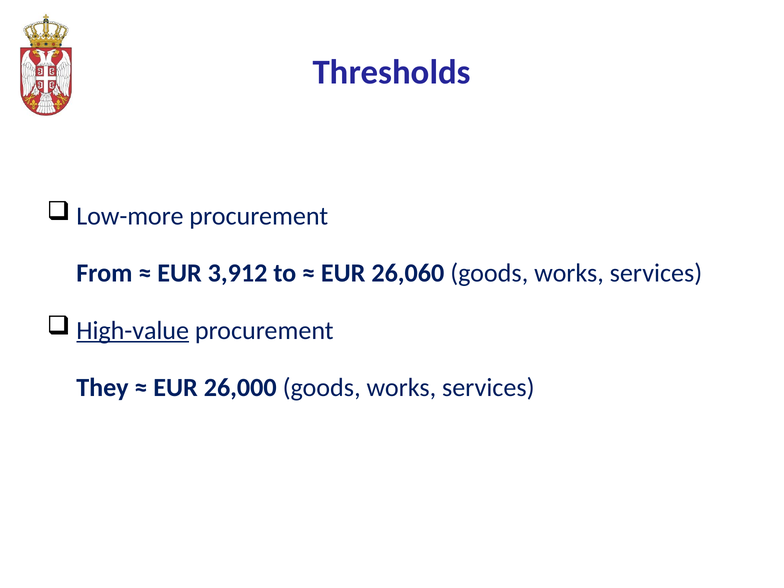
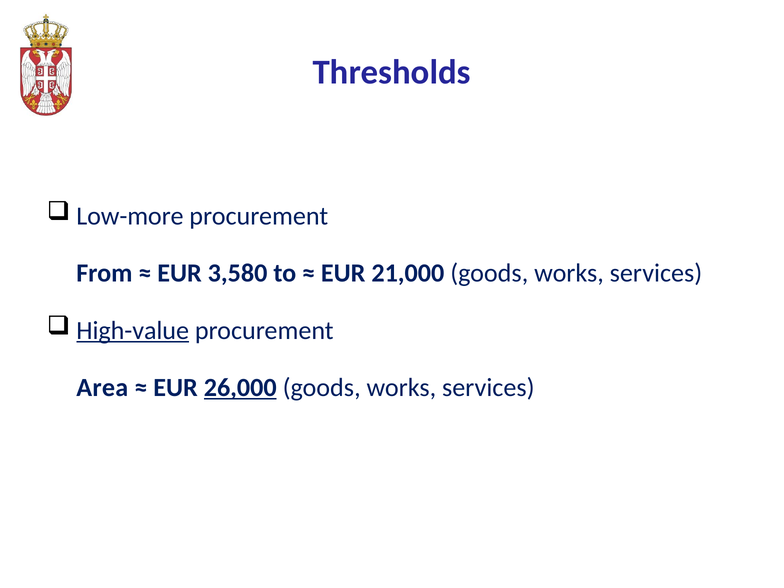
3,912: 3,912 -> 3,580 (238, 273)
26,060: 26,060 -> 21,000 (408, 273)
They: They -> Area (102, 388)
26,000 underline: none -> present (240, 388)
